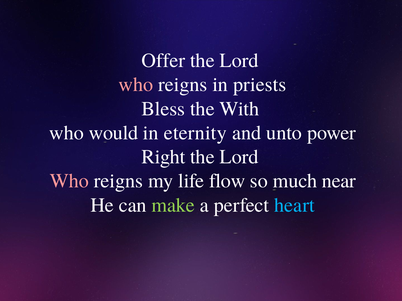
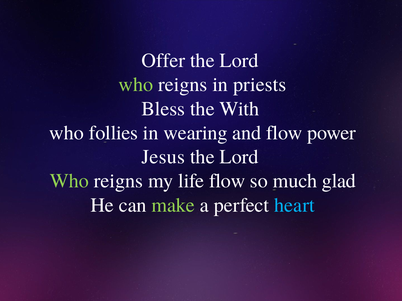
who colour: pink -> light green (136, 85)
would: would -> follies (113, 133)
eternity: eternity -> wearing (196, 133)
and unto: unto -> flow (284, 133)
Right: Right -> Jesus (163, 157)
Who colour: pink -> light green (69, 181)
near: near -> glad (339, 181)
